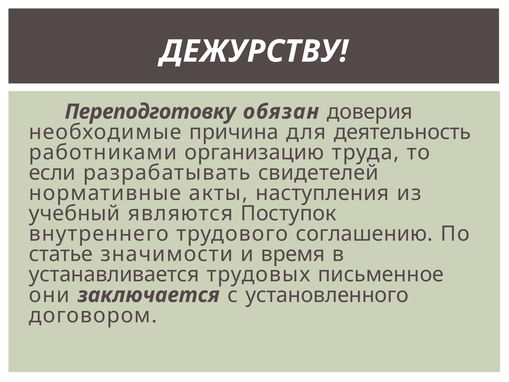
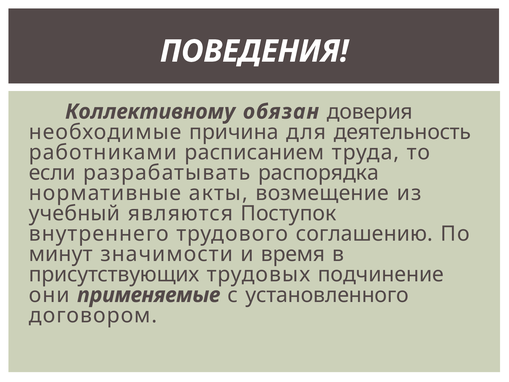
ДЕЖУРСТВУ: ДЕЖУРСТВУ -> ПОВЕДЕНИЯ (254, 51)
Переподготовку: Переподготовку -> Коллективному (150, 112)
организацию: организацию -> расписанием (254, 152)
свидетелей: свидетелей -> распорядка (318, 173)
наступления: наступления -> возмещение (322, 193)
статье: статье -> минут (61, 254)
устанавливается: устанавливается -> присутствующих (114, 274)
письменное: письменное -> подчинение (381, 274)
заключается: заключается -> применяемые (149, 295)
